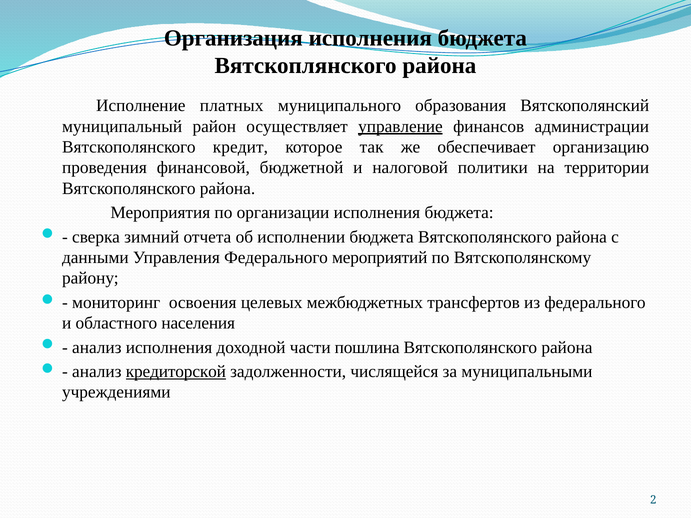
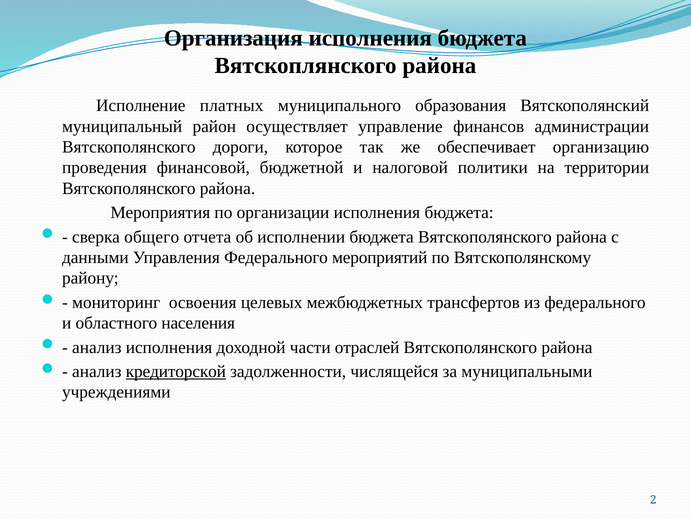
управление underline: present -> none (400, 126)
кредит: кредит -> дороги (240, 147)
зимний: зимний -> общего (152, 237)
пошлина: пошлина -> отраслей (367, 347)
